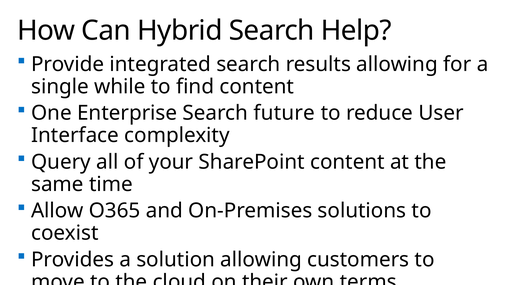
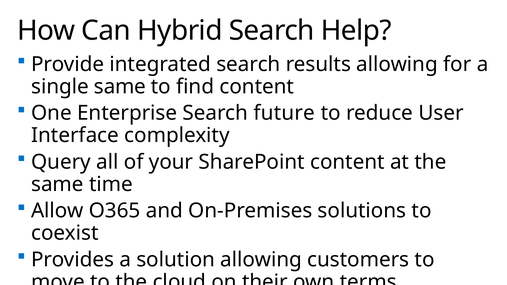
single while: while -> same (120, 87)
